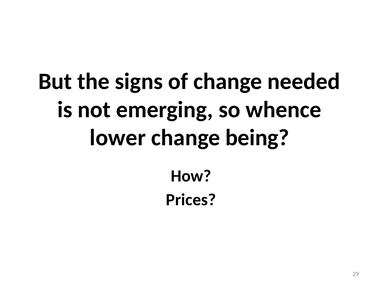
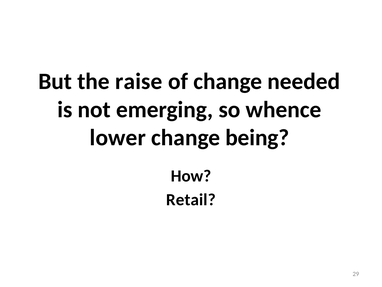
signs: signs -> raise (139, 81)
Prices: Prices -> Retail (191, 199)
